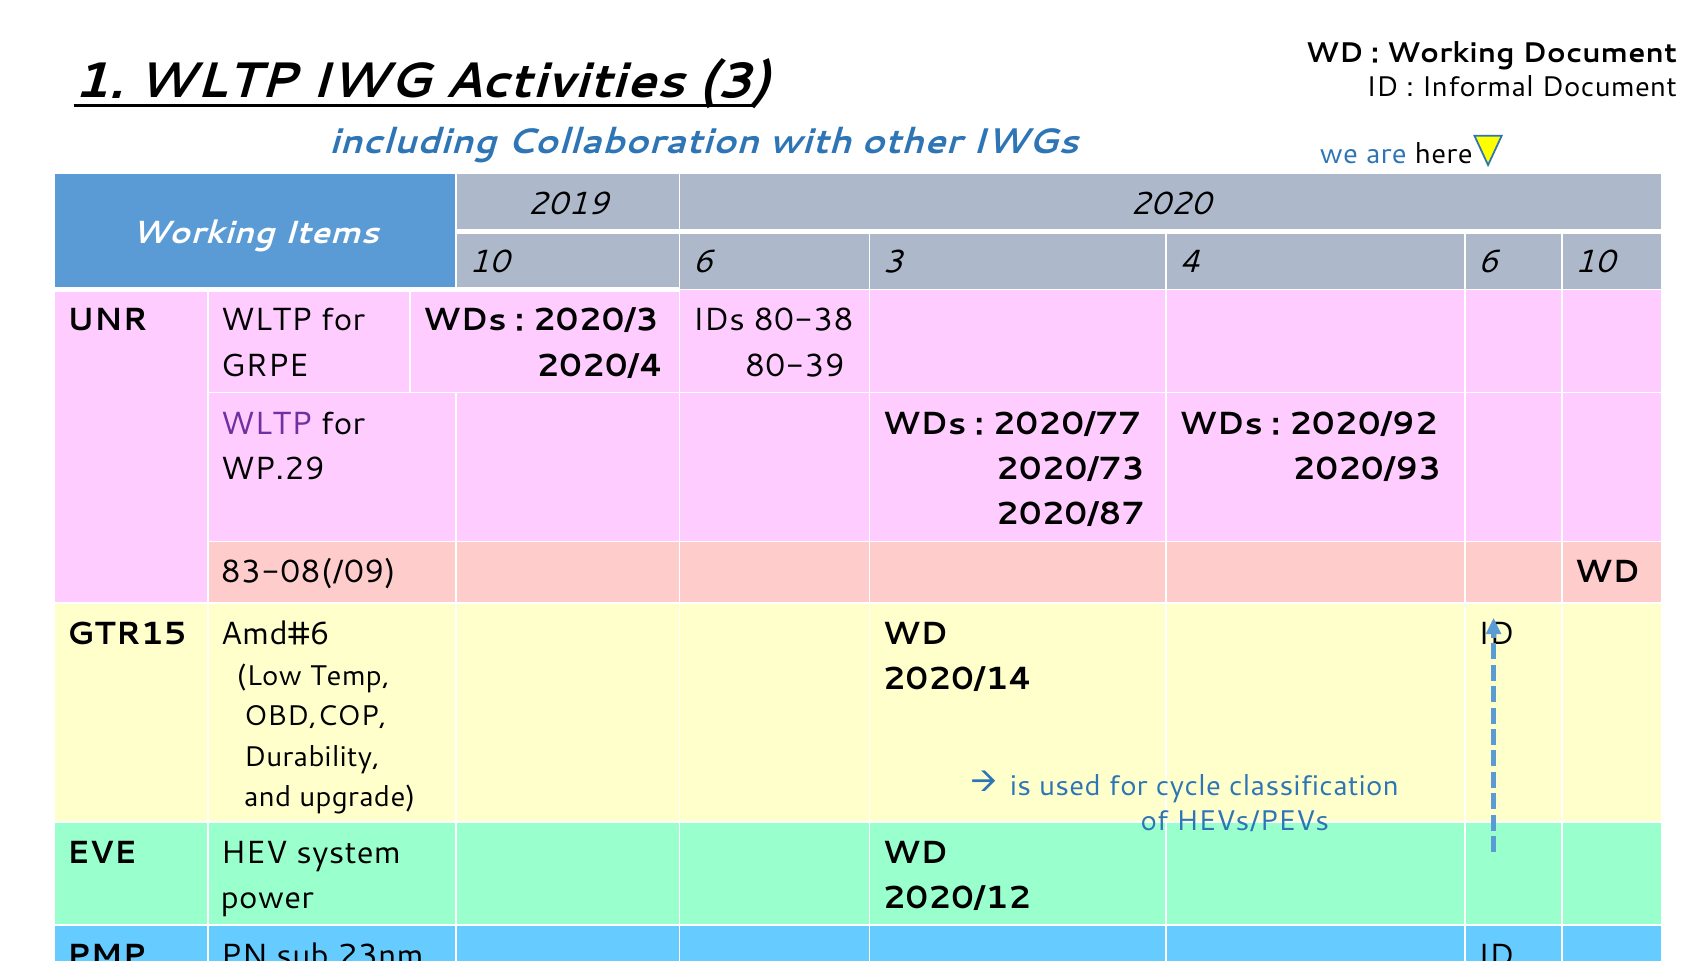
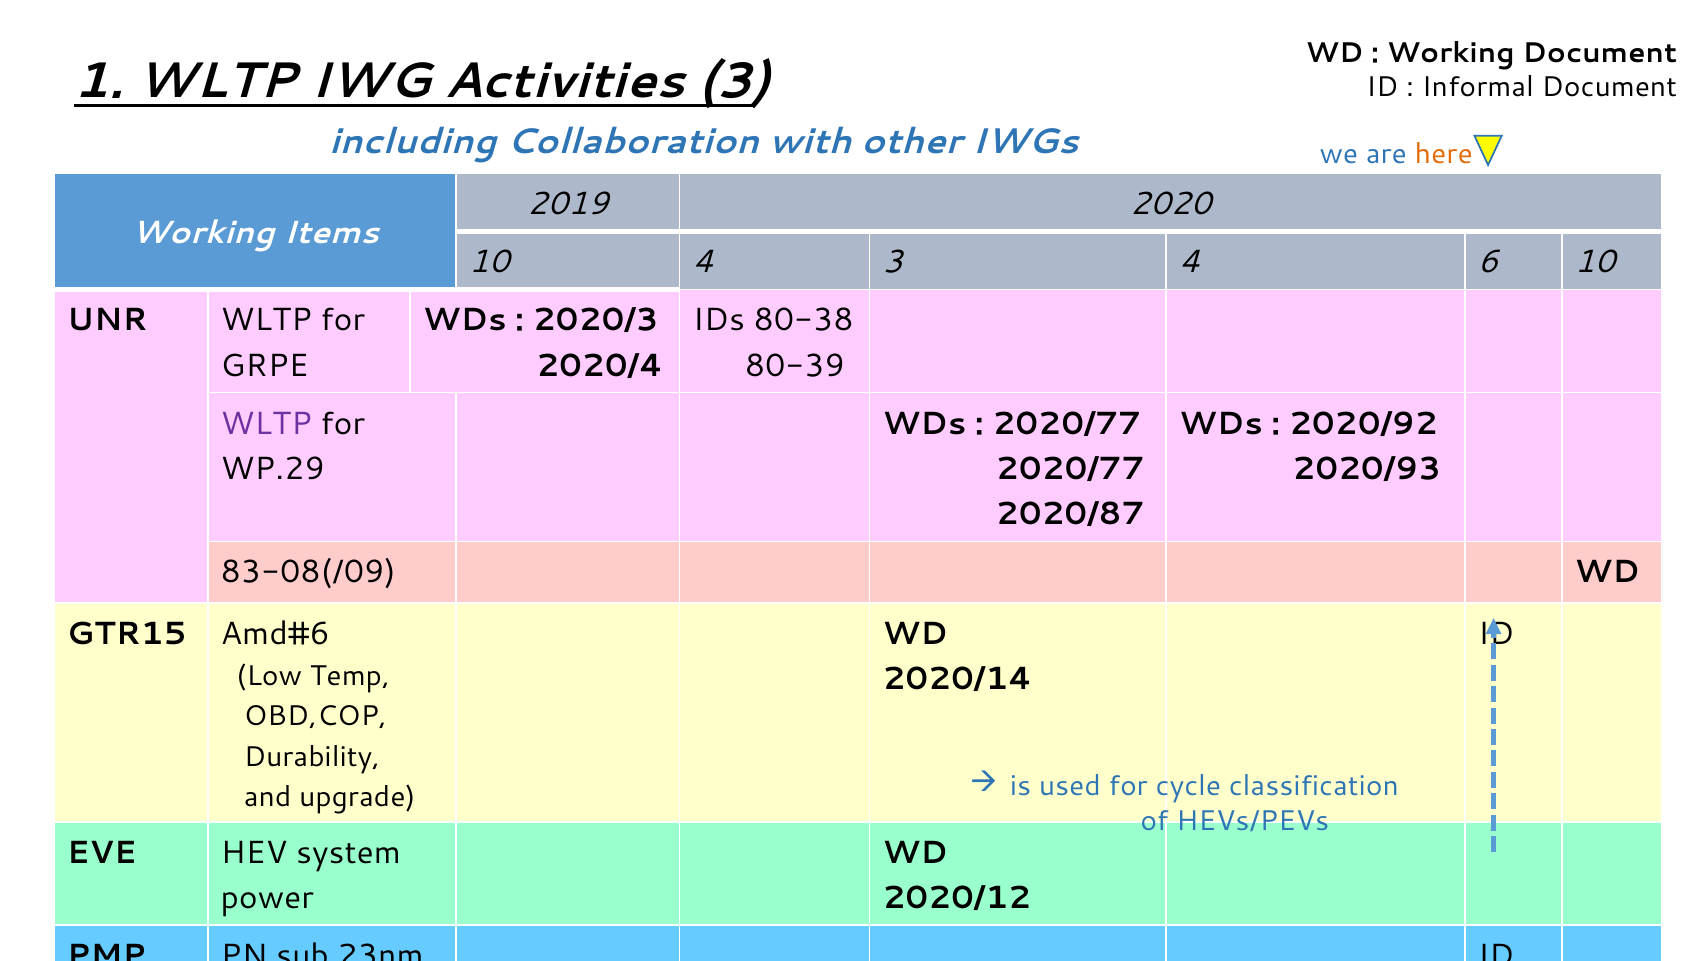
here colour: black -> orange (1444, 154)
10 6: 6 -> 4 (703, 262)
2020/73: 2020/73 -> 2020/77 (1070, 469)
